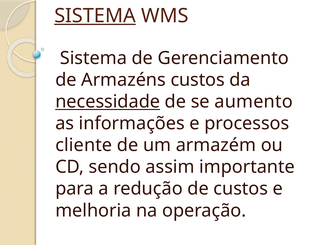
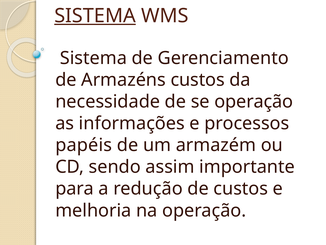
necessidade underline: present -> none (108, 101)
se aumento: aumento -> operação (254, 101)
cliente: cliente -> papéis (84, 145)
